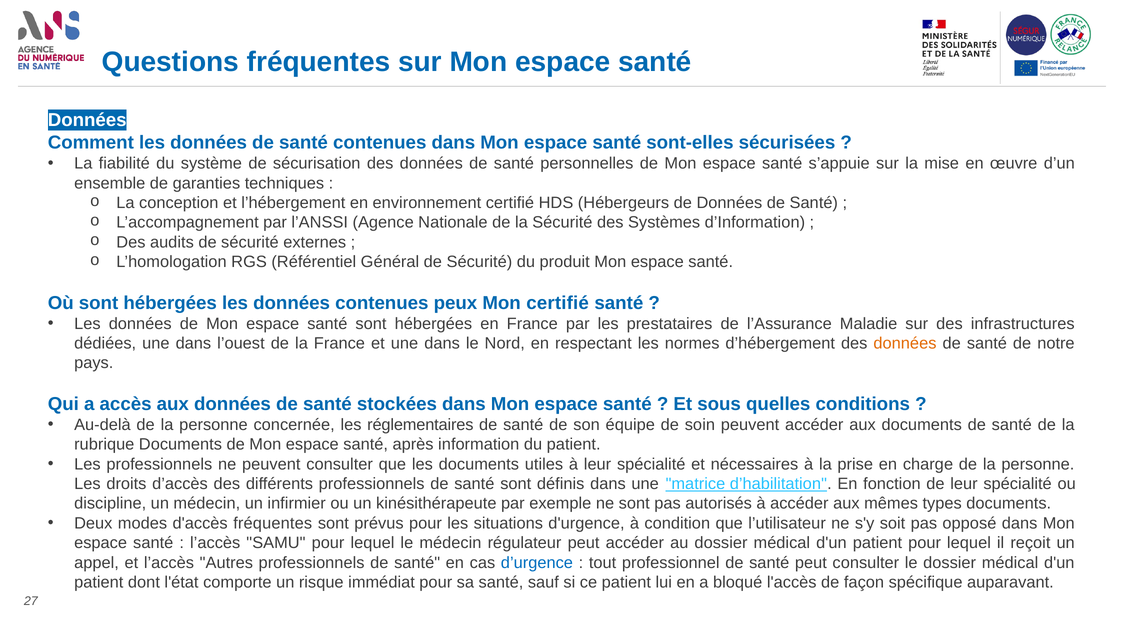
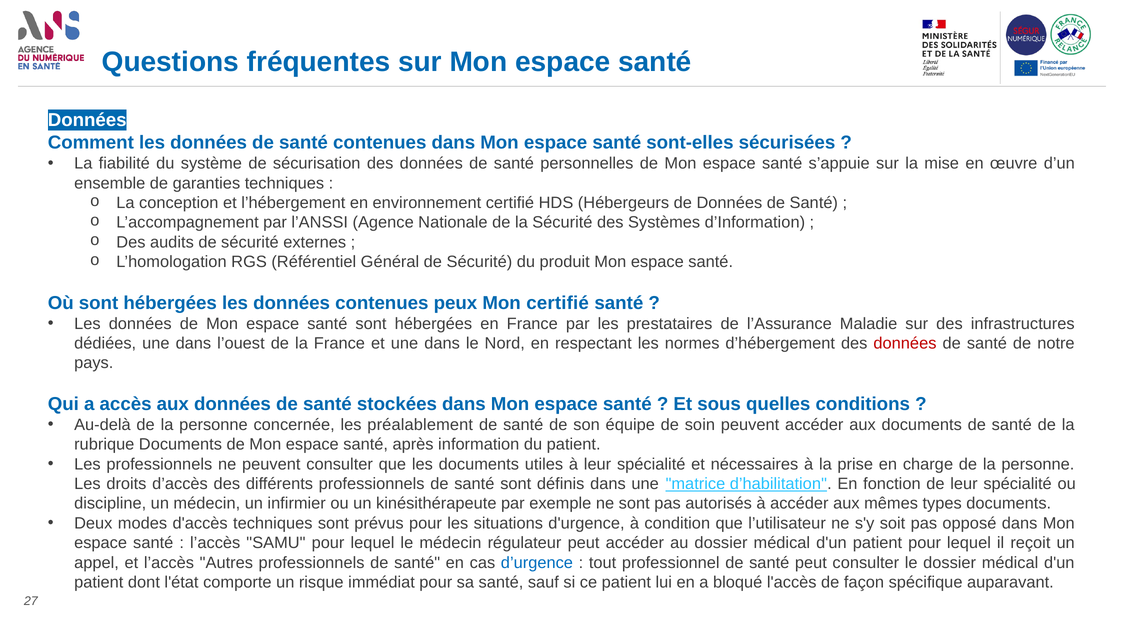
données colour: orange -> red (905, 344)
réglementaires: réglementaires -> préalablement (420, 425)
d'accès fréquentes: fréquentes -> techniques (273, 523)
